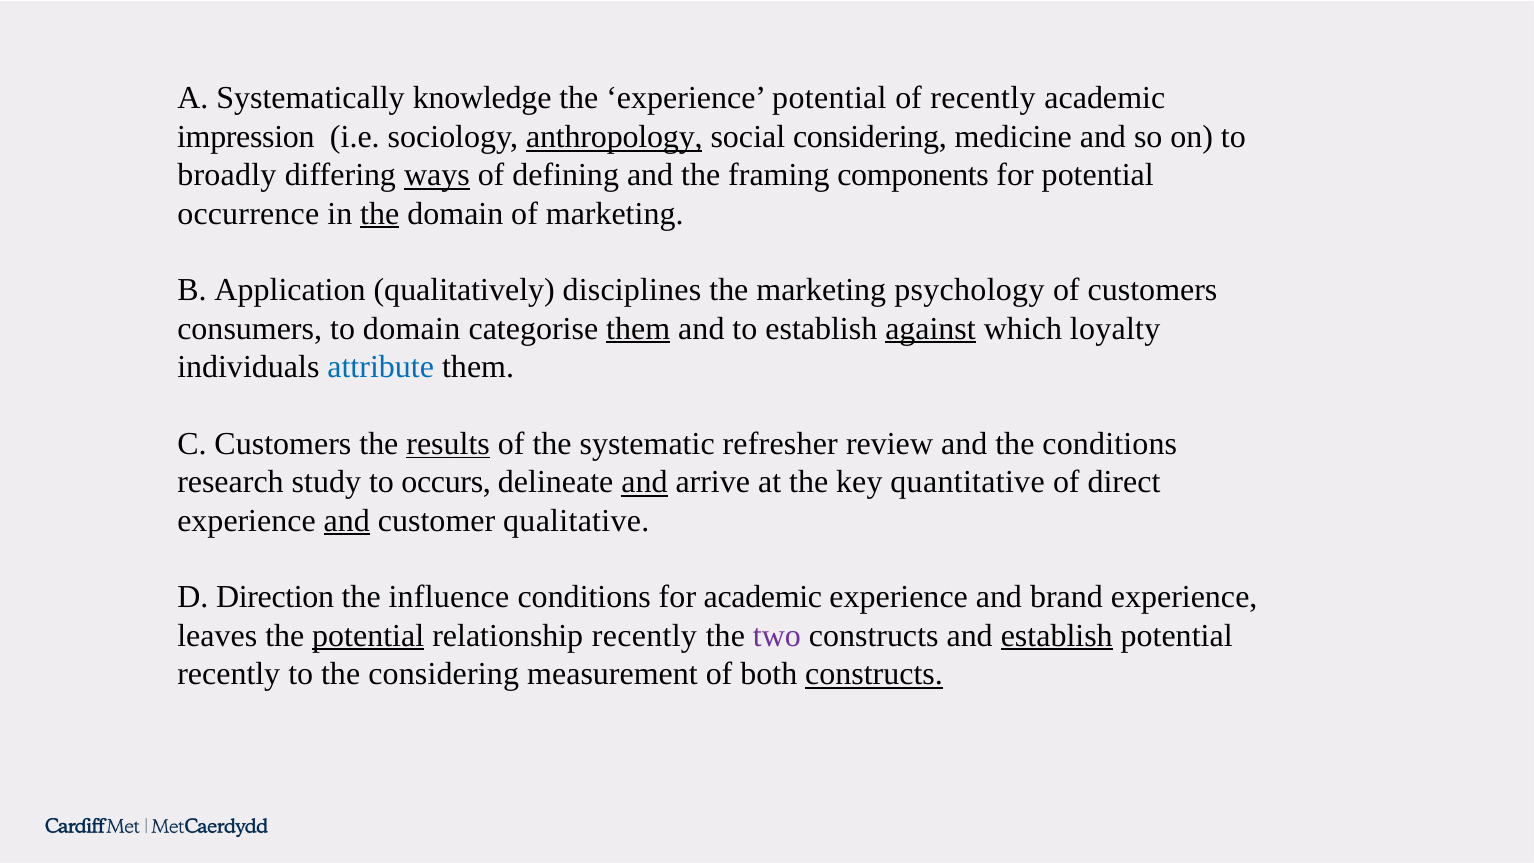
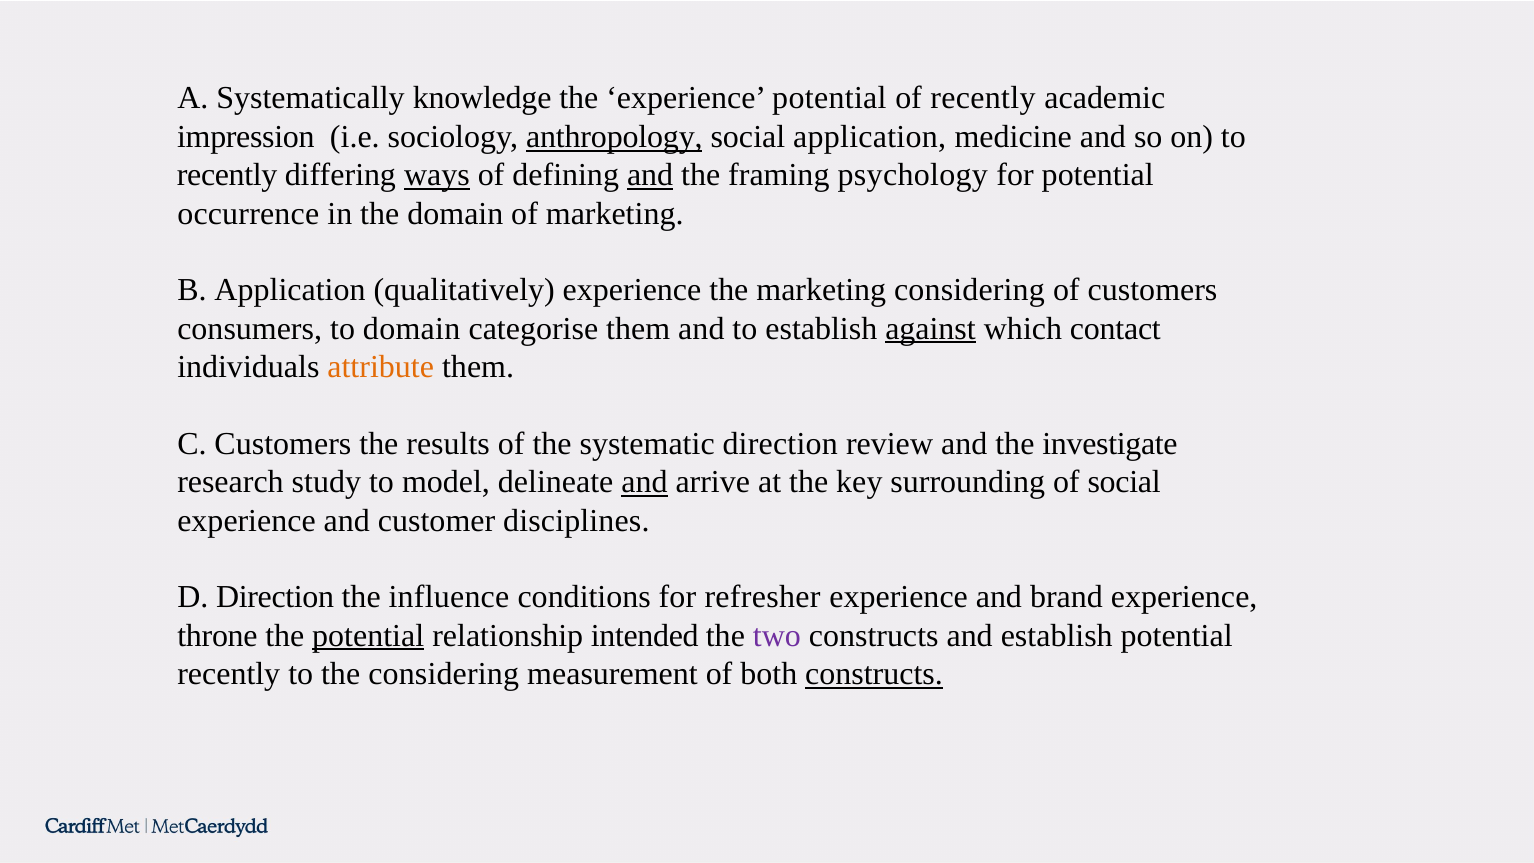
social considering: considering -> application (870, 137)
broadly: broadly -> recently (227, 175)
and underline: none -> present (650, 175)
components: components -> psychology (913, 175)
the underline: present -> none (380, 214)
qualitatively disciplines: disciplines -> experience (632, 290)
marketing psychology: psychology -> considering (969, 290)
them underline: present -> none (638, 329)
loyalty: loyalty -> contact (1115, 329)
attribute colour: blue -> orange (381, 367)
results underline: present -> none (448, 444)
systematic refresher: refresher -> direction (780, 444)
the conditions: conditions -> investigate (1110, 444)
occurs: occurs -> model (446, 482)
quantitative: quantitative -> surrounding (968, 482)
of direct: direct -> social (1124, 482)
and underline: present -> none (347, 520)
qualitative: qualitative -> disciplines (576, 520)
for academic: academic -> refresher (763, 597)
leaves: leaves -> throne (217, 636)
relationship recently: recently -> intended (645, 636)
establish underline: present -> none (1057, 636)
